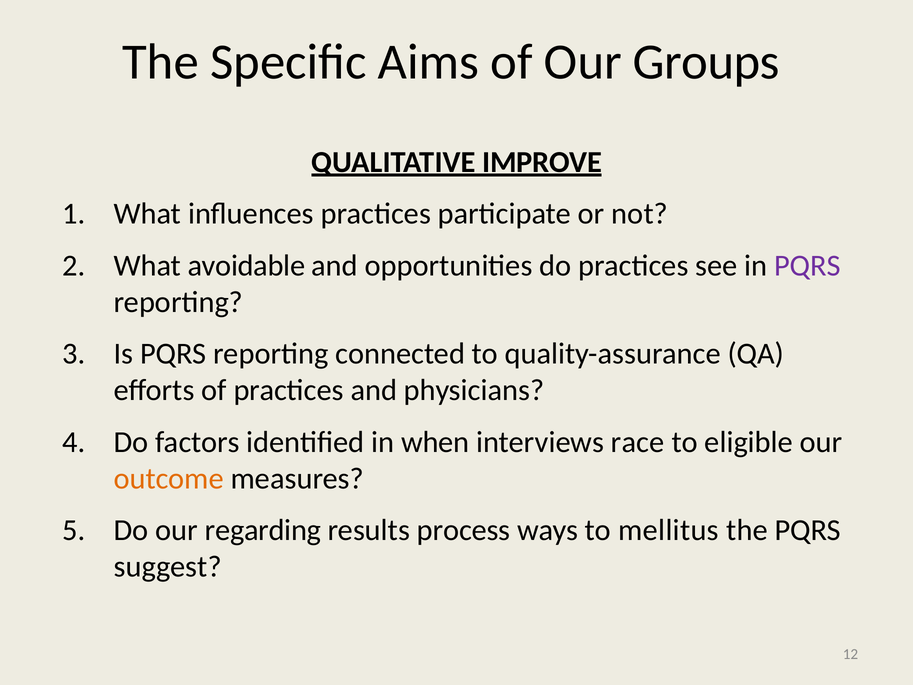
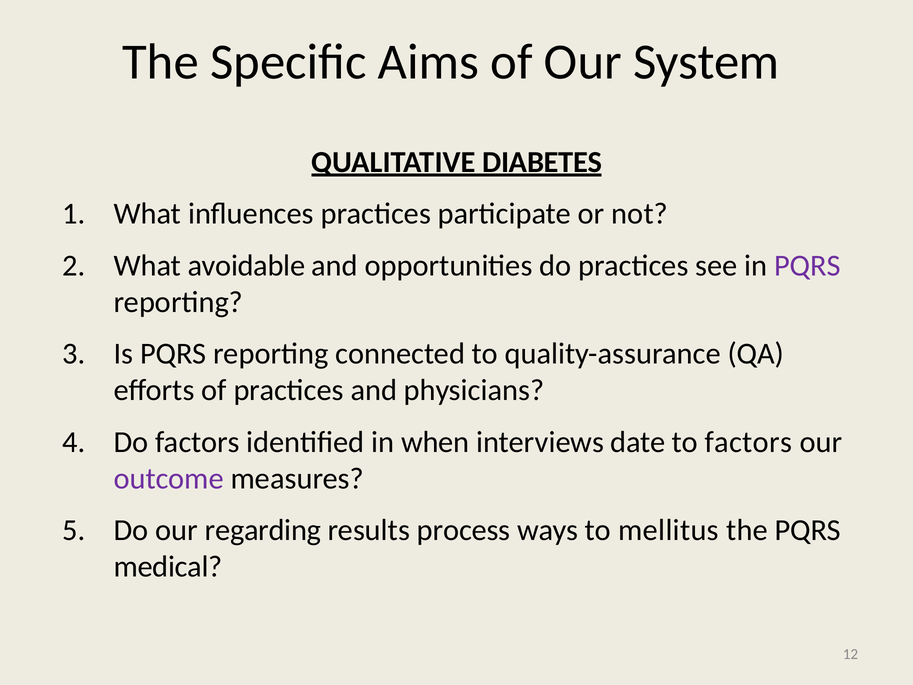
Groups: Groups -> System (706, 62)
IMPROVE: IMPROVE -> DIABETES (542, 162)
race: race -> date (638, 442)
to eligible: eligible -> factors (748, 442)
outcome colour: orange -> purple (169, 478)
suggest: suggest -> medical (168, 567)
